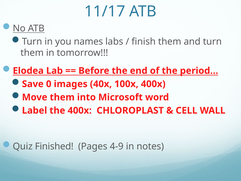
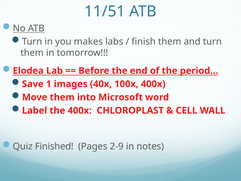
11/17: 11/17 -> 11/51 (105, 11)
names: names -> makes (88, 42)
0: 0 -> 1 (49, 84)
4-9: 4-9 -> 2-9 (117, 146)
